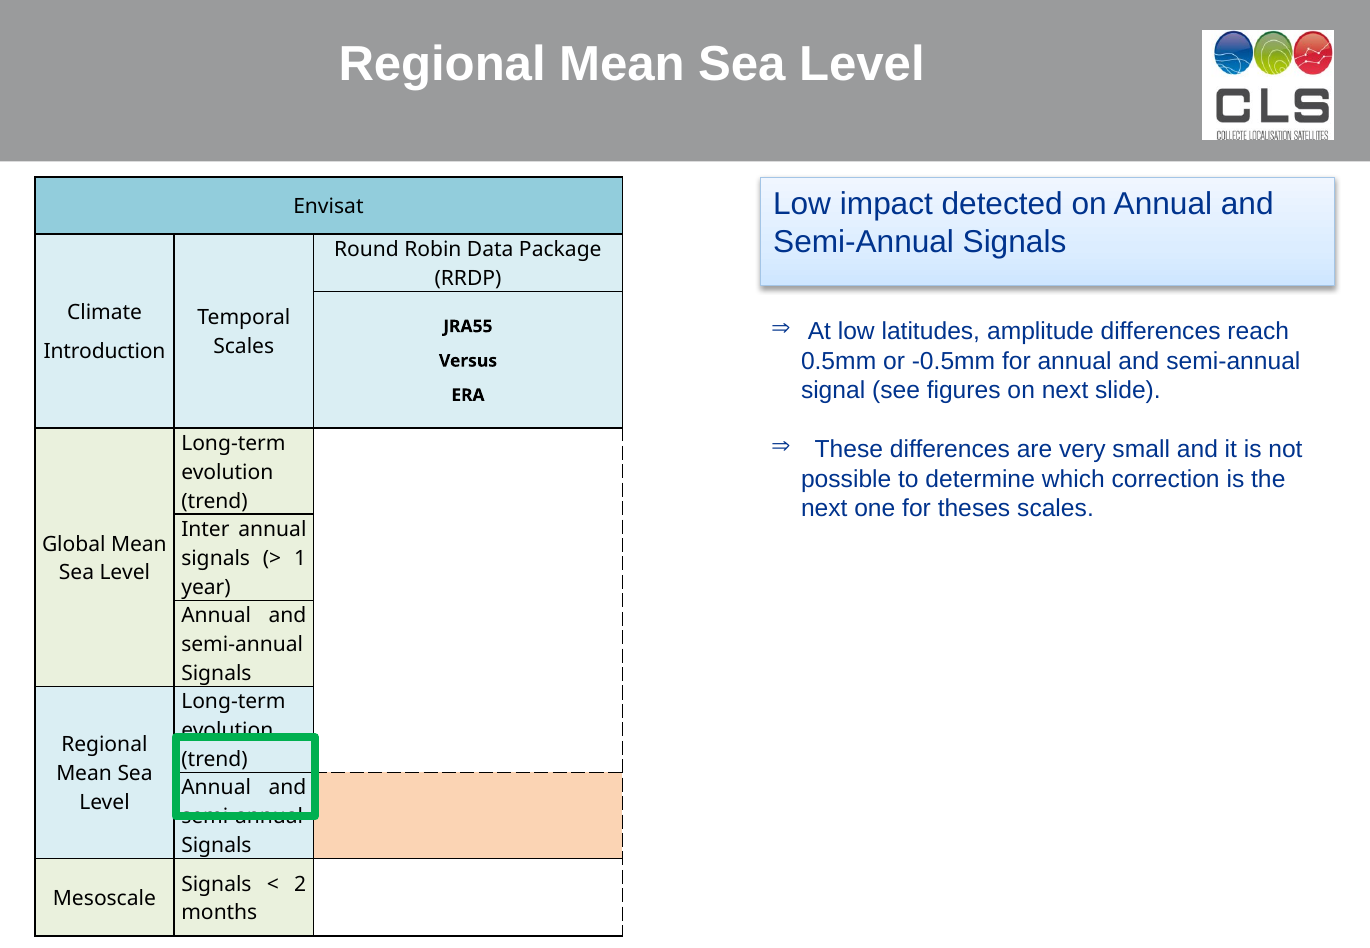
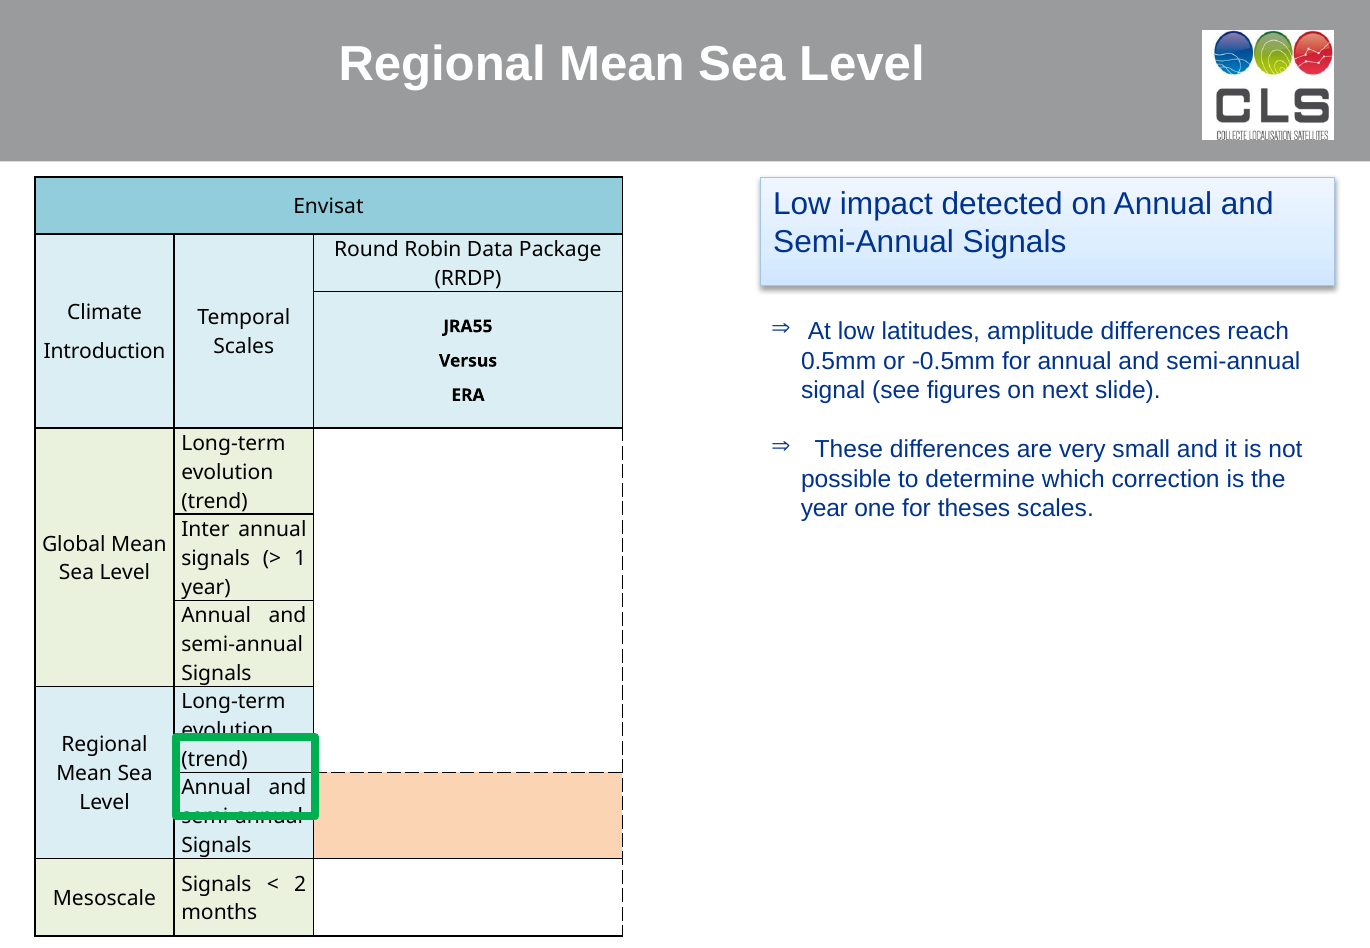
next: next -> year (824, 509)
